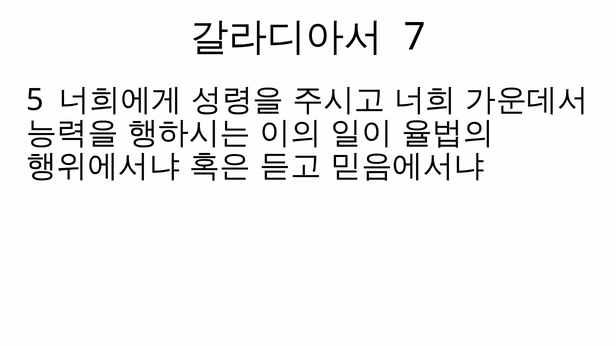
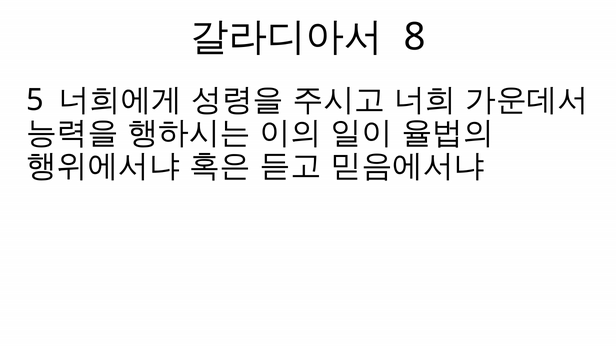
7: 7 -> 8 (415, 37)
